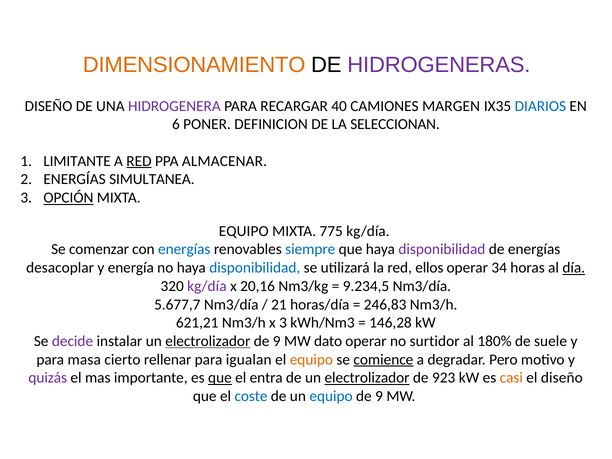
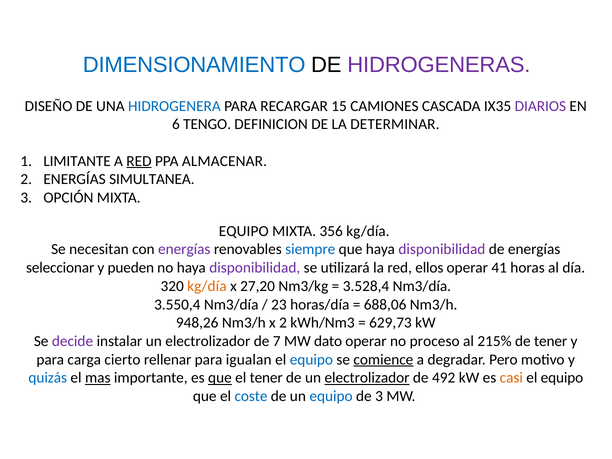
DIMENSIONAMIENTO colour: orange -> blue (194, 65)
HIDROGENERA colour: purple -> blue (174, 106)
40: 40 -> 15 (339, 106)
MARGEN: MARGEN -> CASCADA (451, 106)
DIARIOS colour: blue -> purple (540, 106)
PONER: PONER -> TENGO (207, 124)
SELECCIONAN: SELECCIONAN -> DETERMINAR (395, 124)
OPCIÓN underline: present -> none (68, 198)
775: 775 -> 356 (331, 231)
comenzar: comenzar -> necesitan (99, 249)
energías colour: blue -> purple (184, 249)
desacoplar: desacoplar -> seleccionar (60, 268)
energía: energía -> pueden (131, 268)
disponibilidad colour: blue -> purple (255, 268)
34: 34 -> 41 (499, 268)
día underline: present -> none (574, 268)
kg/día colour: purple -> orange (207, 286)
20,16: 20,16 -> 27,20 (258, 286)
9.234,5: 9.234,5 -> 3.528,4 (366, 286)
5.677,7: 5.677,7 -> 3.550,4 (177, 304)
21: 21 -> 23 (279, 304)
246,83: 246,83 -> 688,06 (385, 304)
621,21: 621,21 -> 948,26 (197, 323)
x 3: 3 -> 2 (283, 323)
146,28: 146,28 -> 629,73 (390, 323)
electrolizador underline: present -> none (208, 341)
9: 9 -> 7 (277, 341)
surtidor: surtidor -> proceso (435, 341)
180%: 180% -> 215% (494, 341)
de suele: suele -> tener (551, 341)
masa: masa -> carga (84, 360)
equipo colour: orange -> blue (311, 360)
quizás colour: purple -> blue (48, 378)
mas underline: none -> present (98, 378)
el entra: entra -> tener (266, 378)
923: 923 -> 492 (444, 378)
diseño: diseño -> equipo (562, 378)
9: 9 -> 3 (379, 396)
